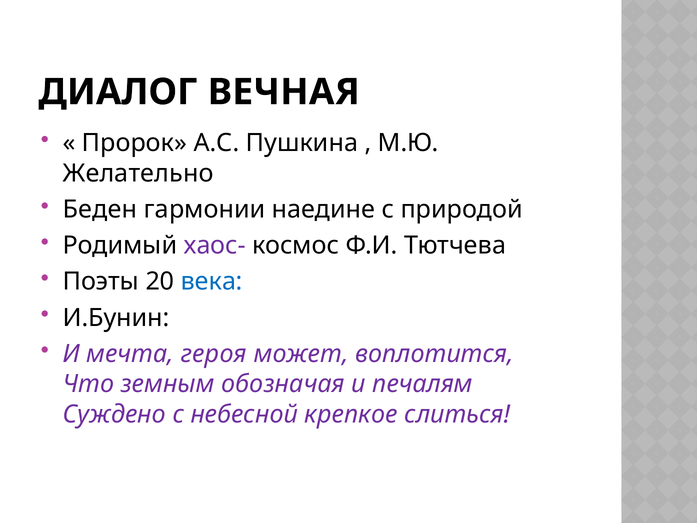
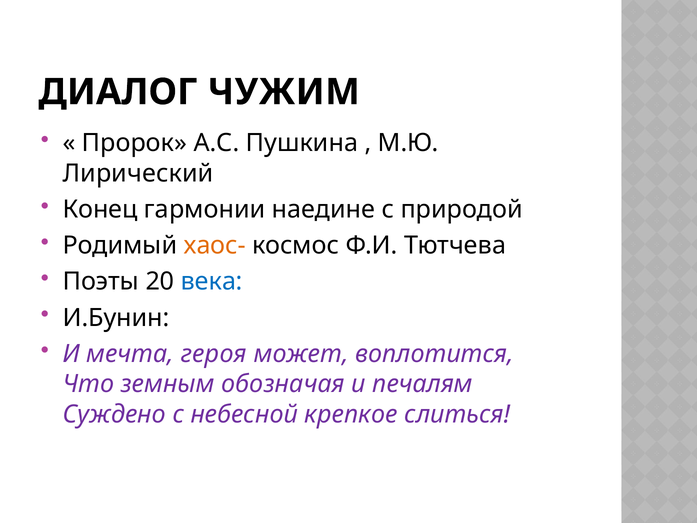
ВЕЧНАЯ: ВЕЧНАЯ -> ЧУЖИМ (284, 92)
Желательно: Желательно -> Лирический (138, 173)
Беден: Беден -> Конец (100, 209)
хаос- colour: purple -> orange (215, 245)
